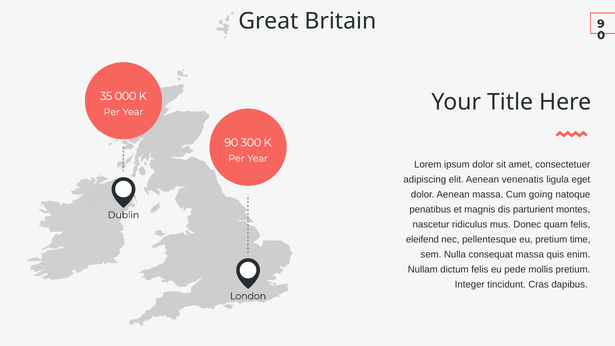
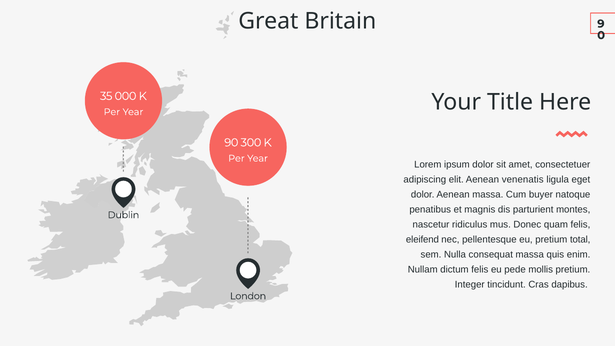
going: going -> buyer (541, 194)
time: time -> total (580, 239)
